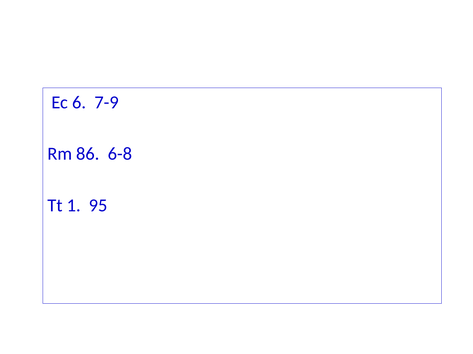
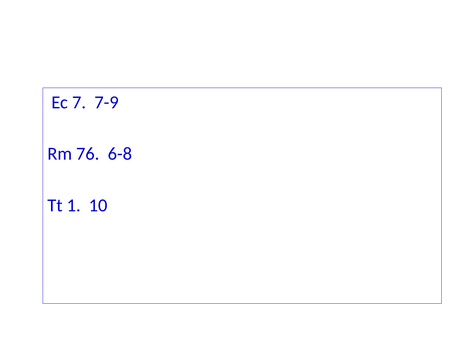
6: 6 -> 7 (79, 103)
86: 86 -> 76 (88, 154)
95: 95 -> 10 (98, 206)
